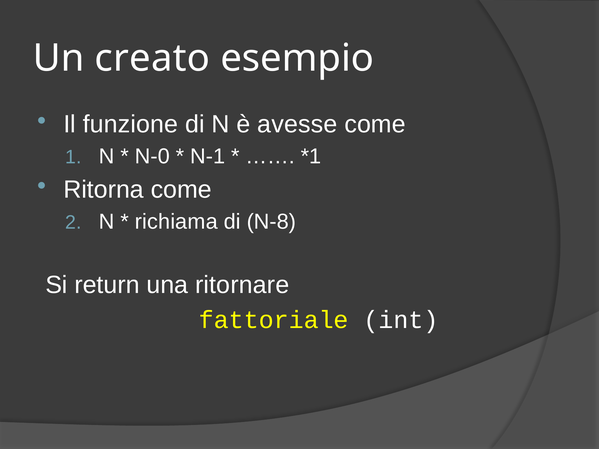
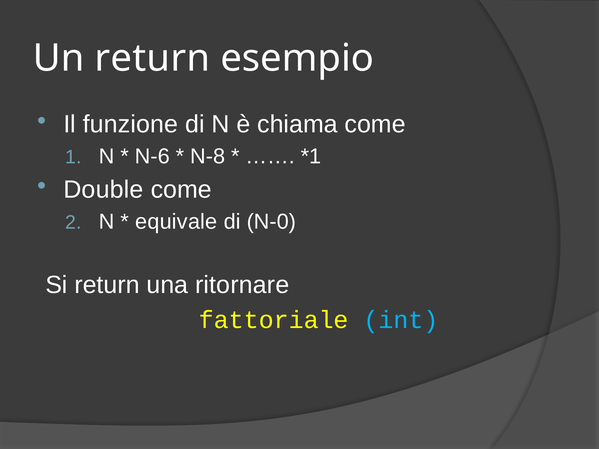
Un creato: creato -> return (152, 58)
avesse: avesse -> chiama (298, 124)
N-0: N-0 -> N-6 (152, 157)
N-1: N-1 -> N-8 (208, 157)
Ritorna: Ritorna -> Double (103, 190)
richiama: richiama -> equivale (176, 222)
N-8: N-8 -> N-0 (271, 222)
int colour: white -> light blue (401, 320)
